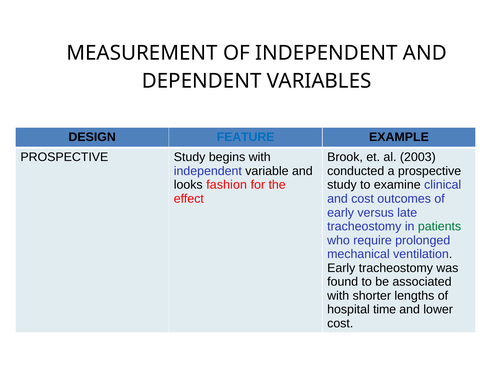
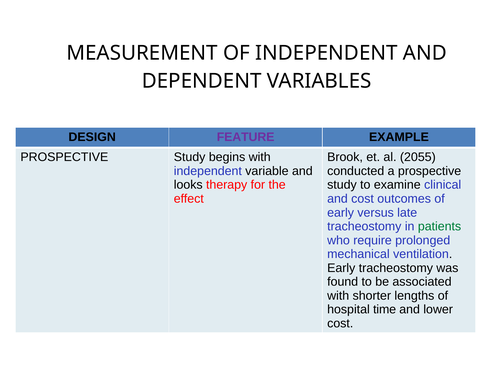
FEATURE colour: blue -> purple (246, 137)
2003: 2003 -> 2055 (418, 157)
fashion: fashion -> therapy (227, 185)
